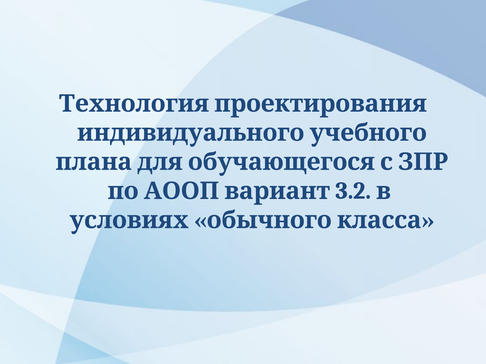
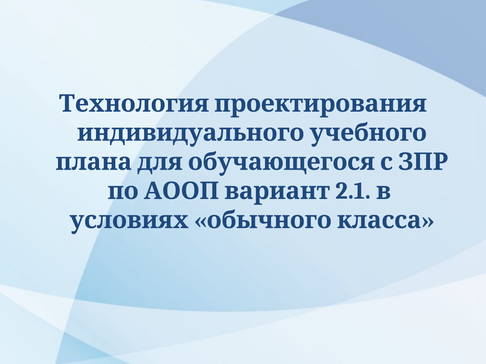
3.2: 3.2 -> 2.1 (353, 191)
